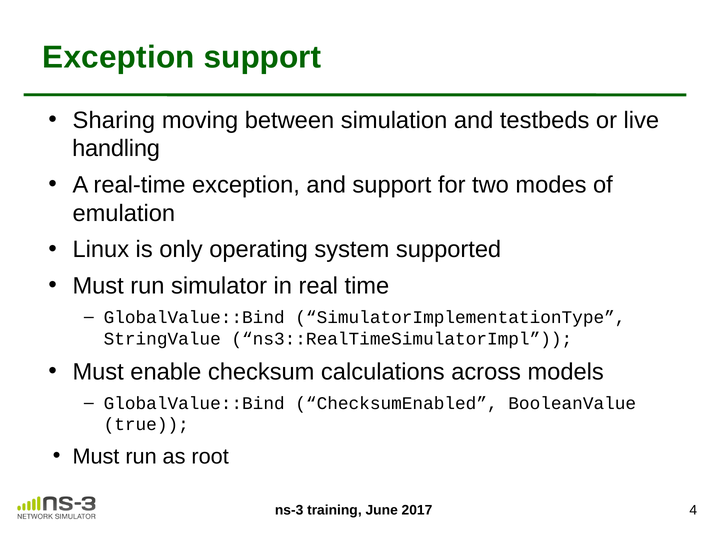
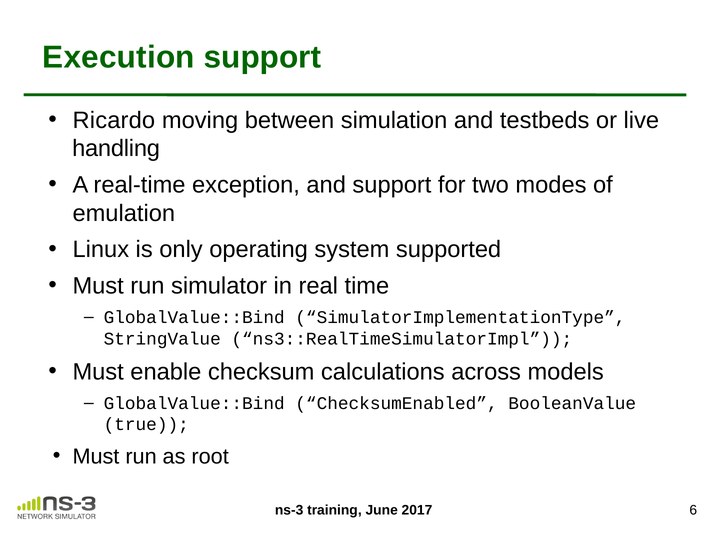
Exception: Exception -> Execution (119, 57)
Sharing: Sharing -> Ricardo (114, 120)
4: 4 -> 6 (693, 510)
